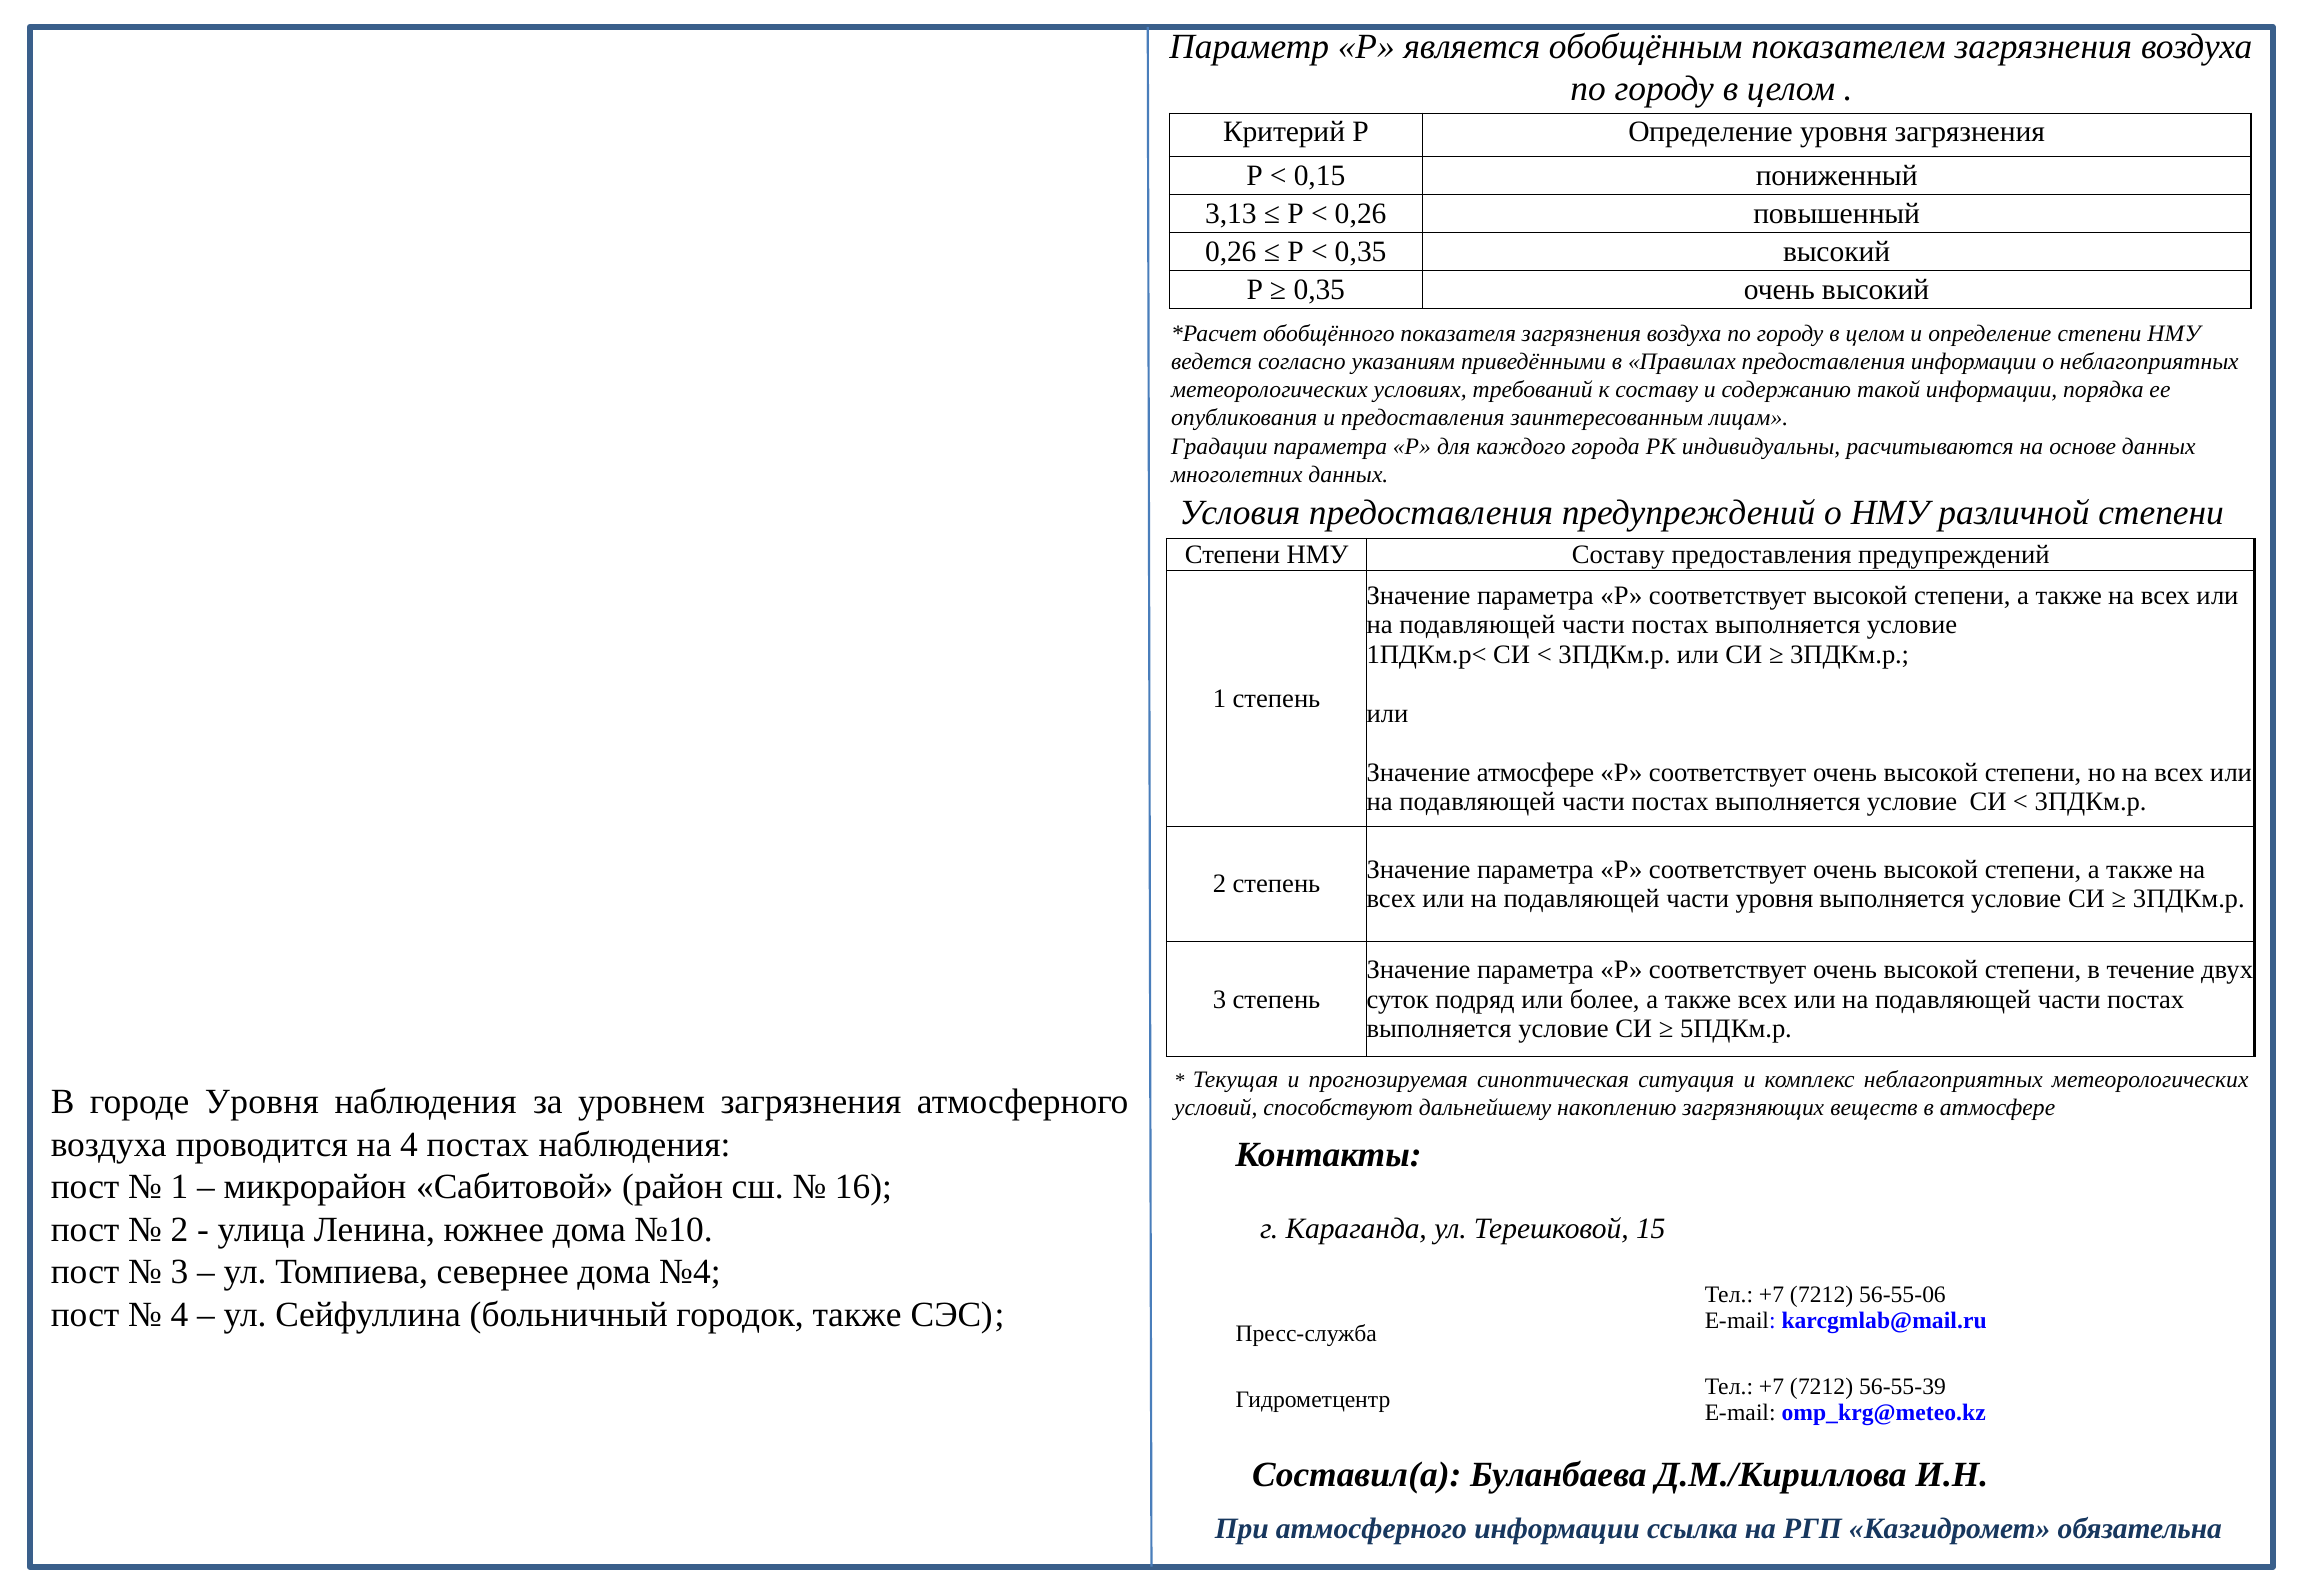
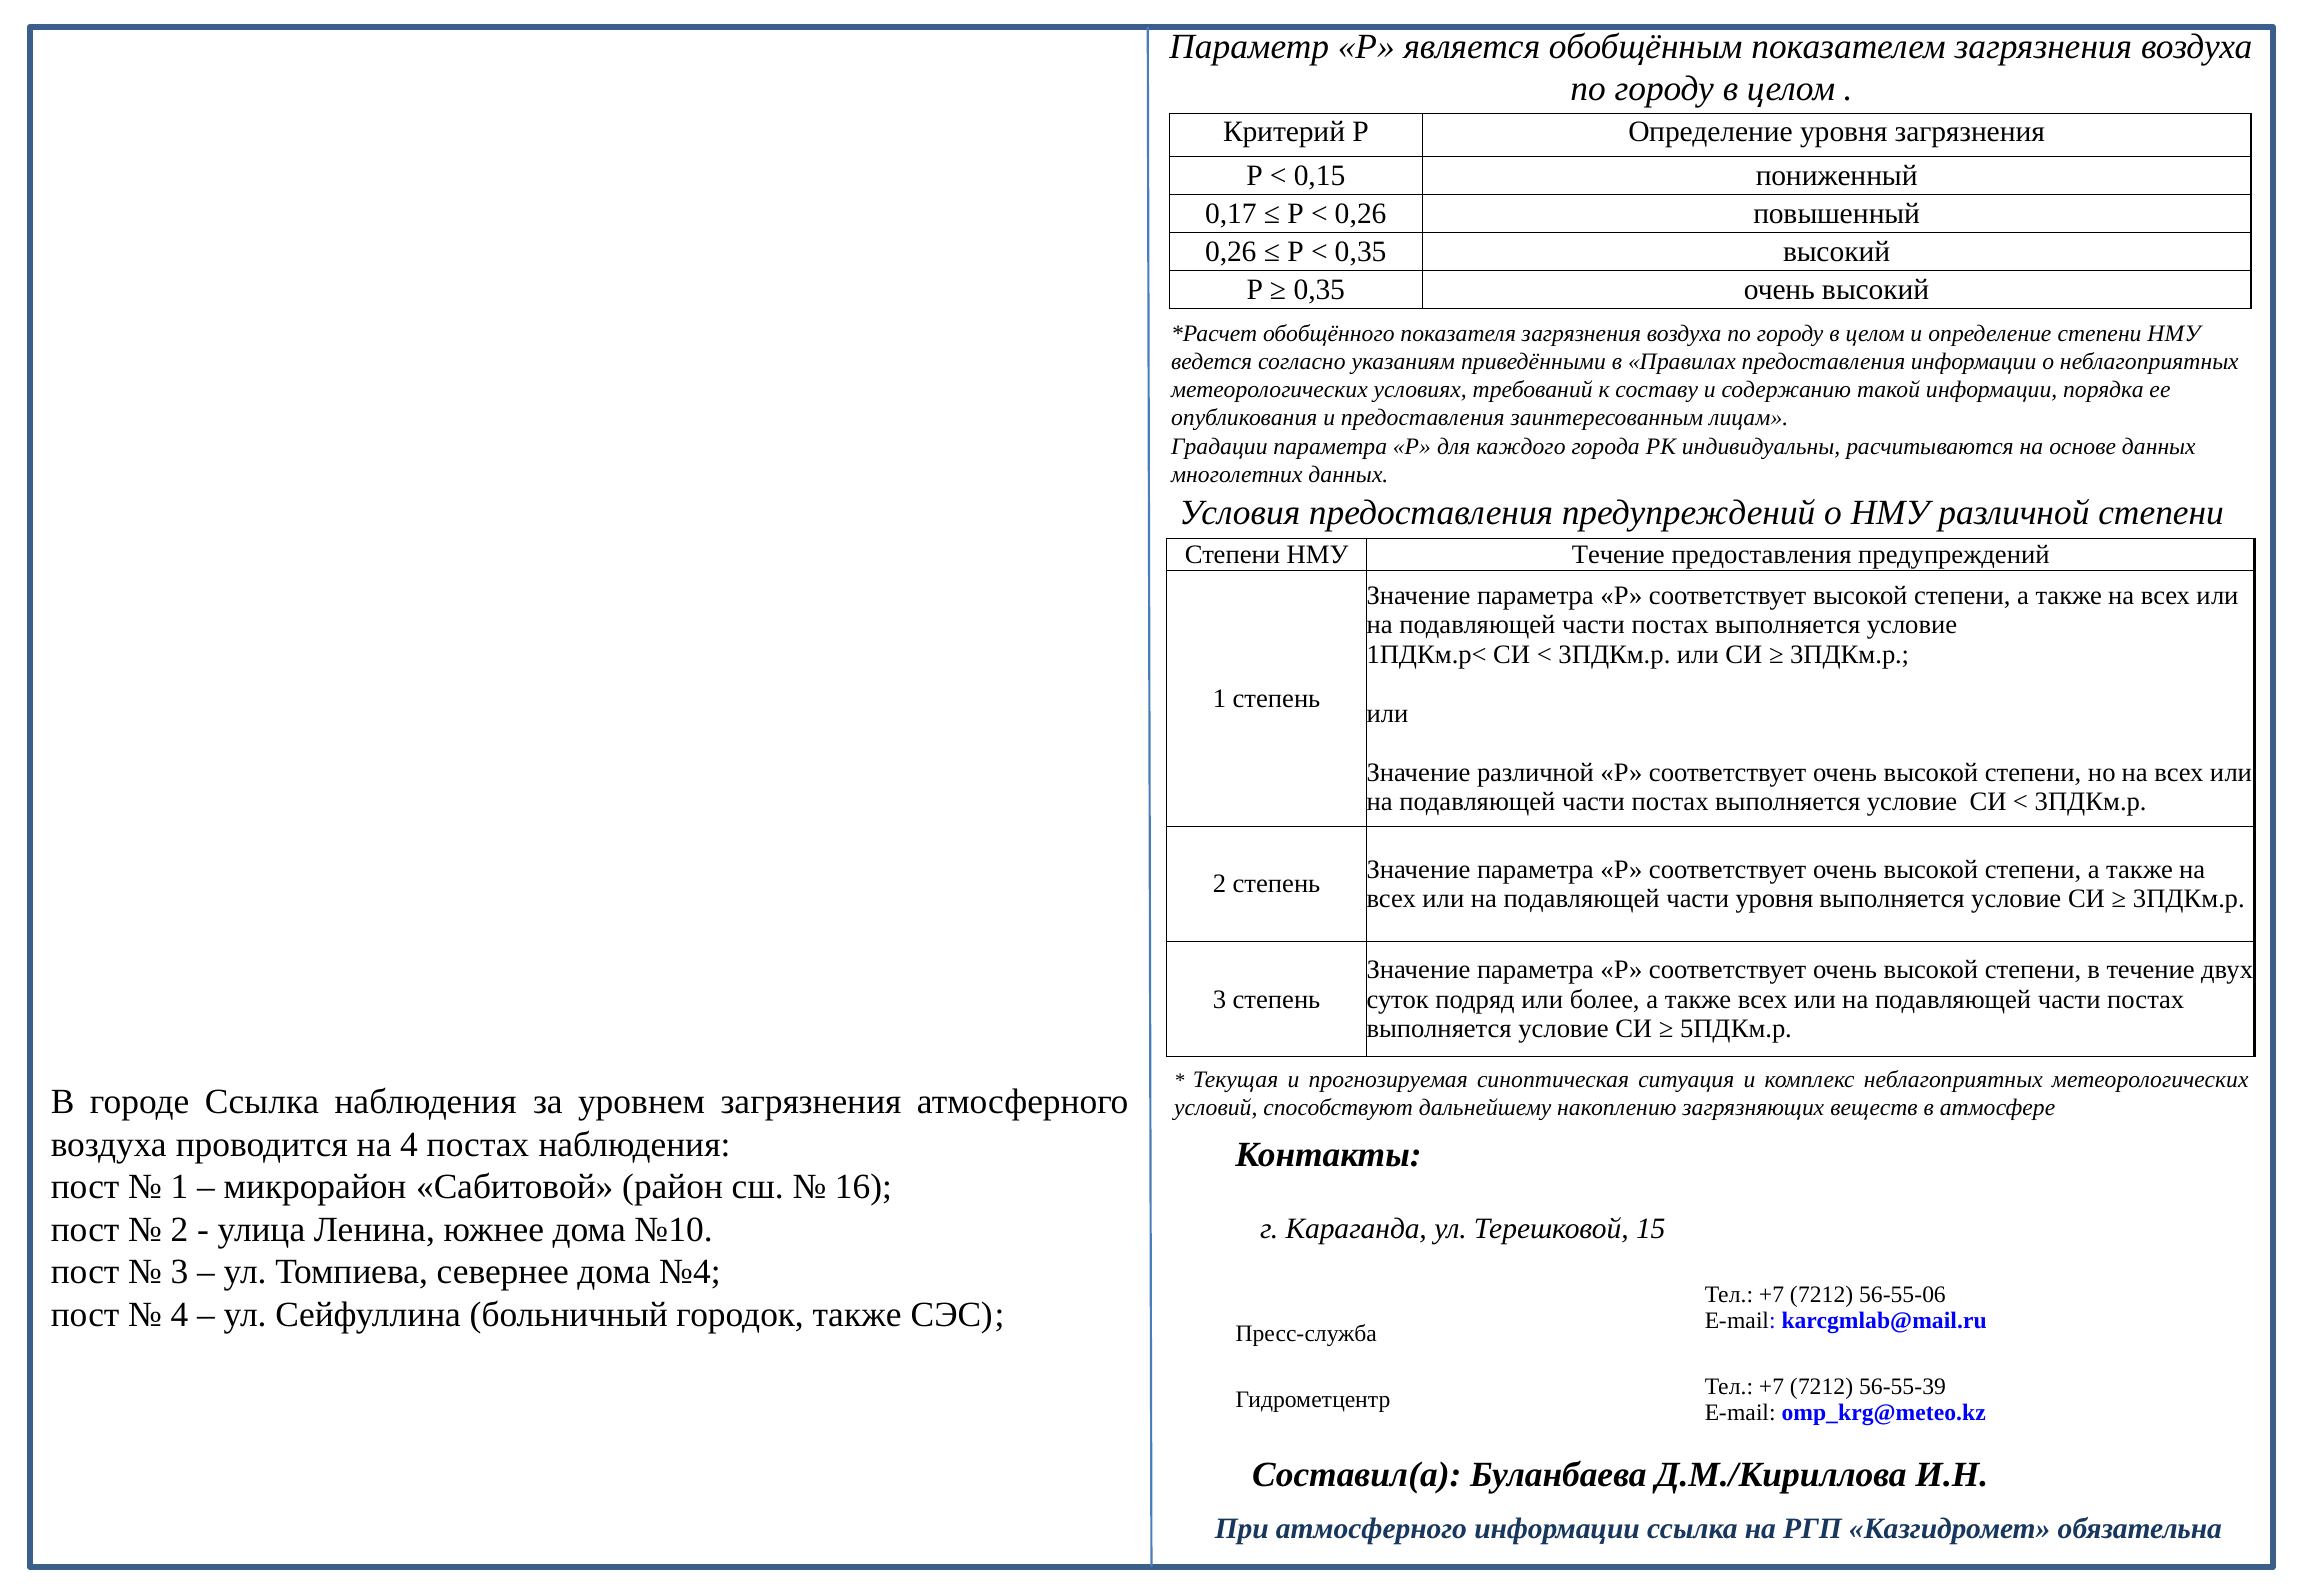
3,13: 3,13 -> 0,17 (1231, 213)
НМУ Составу: Составу -> Течение (1618, 555)
Значение атмосфере: атмосфере -> различной (1535, 772)
городе Уровня: Уровня -> Ссылка (262, 1102)
